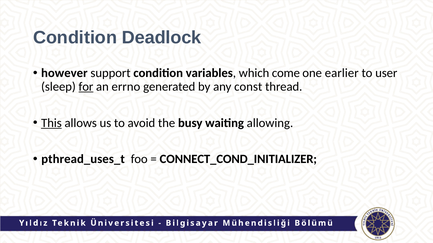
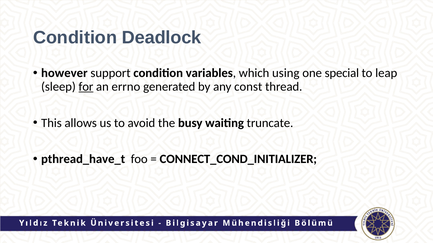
come: come -> using (286, 73)
earlier: earlier -> special (342, 73)
user: user -> leap (386, 73)
This underline: present -> none (51, 123)
allowing: allowing -> truncate (270, 123)
pthread_uses_t: pthread_uses_t -> pthread_have_t (83, 159)
